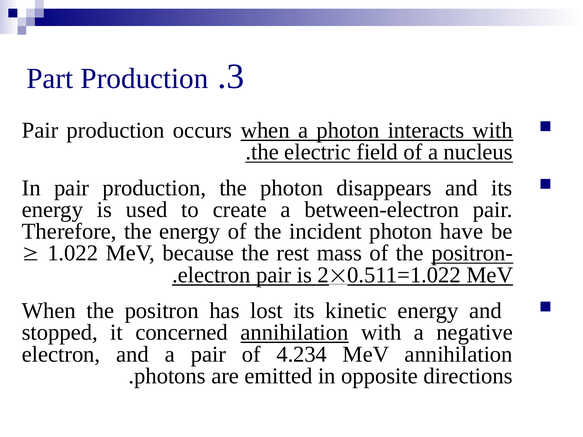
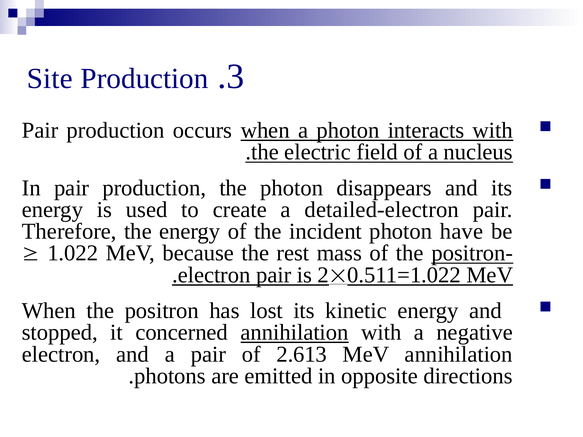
Part: Part -> Site (50, 79)
between-electron: between-electron -> detailed-electron (382, 210)
4.234: 4.234 -> 2.613 (302, 354)
